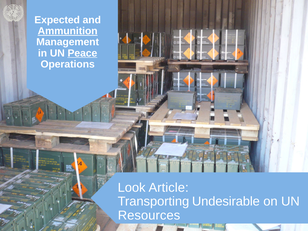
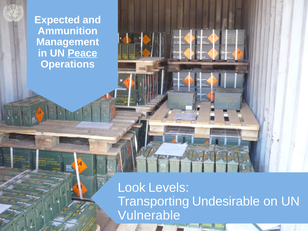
Ammunition underline: present -> none (68, 31)
Article: Article -> Levels (169, 188)
Resources: Resources -> Vulnerable (149, 215)
